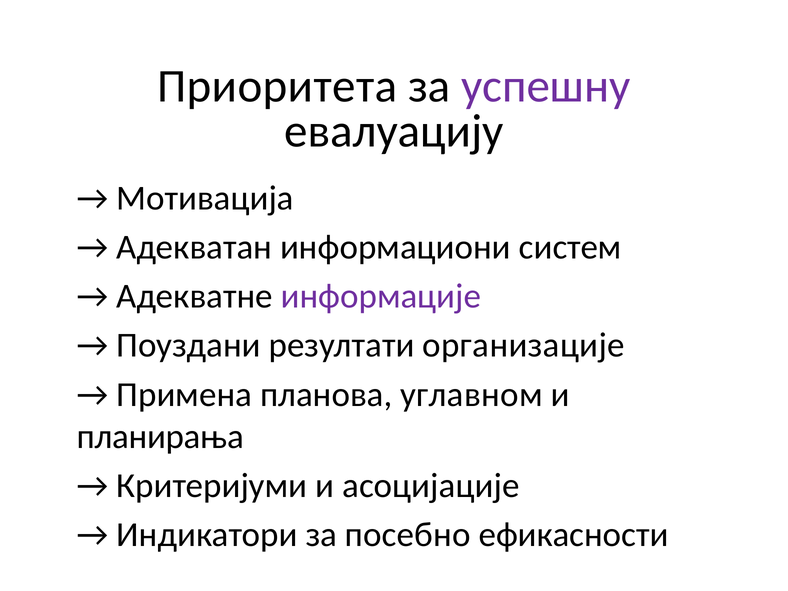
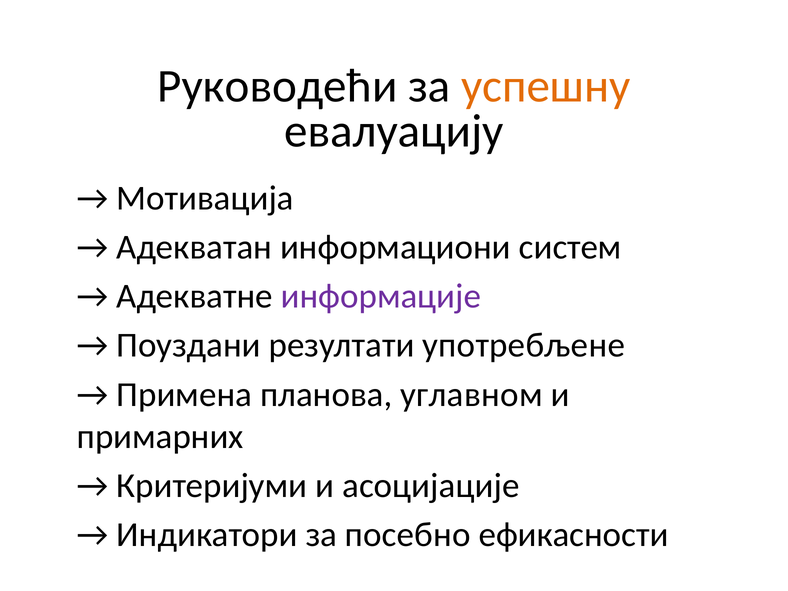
Приоритета: Приоритета -> Руководећи (277, 86)
успешну colour: purple -> orange (546, 86)
организације: организације -> употребљене (524, 345)
планирања: планирања -> примарних (160, 437)
